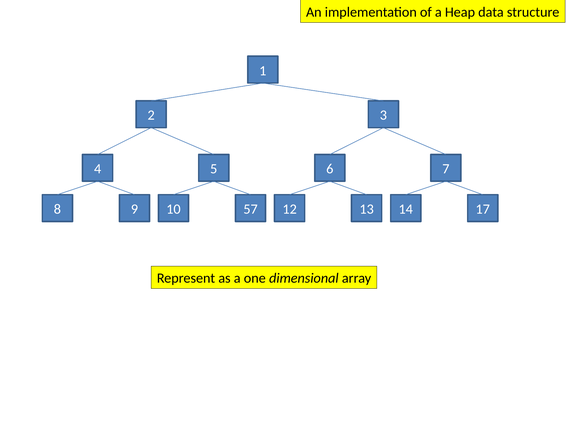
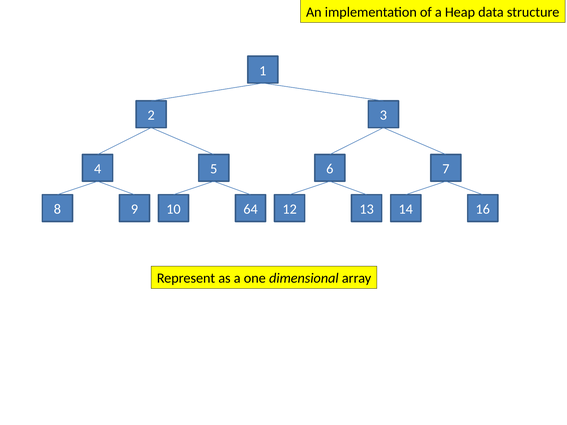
57: 57 -> 64 (251, 209)
17: 17 -> 16 (483, 209)
